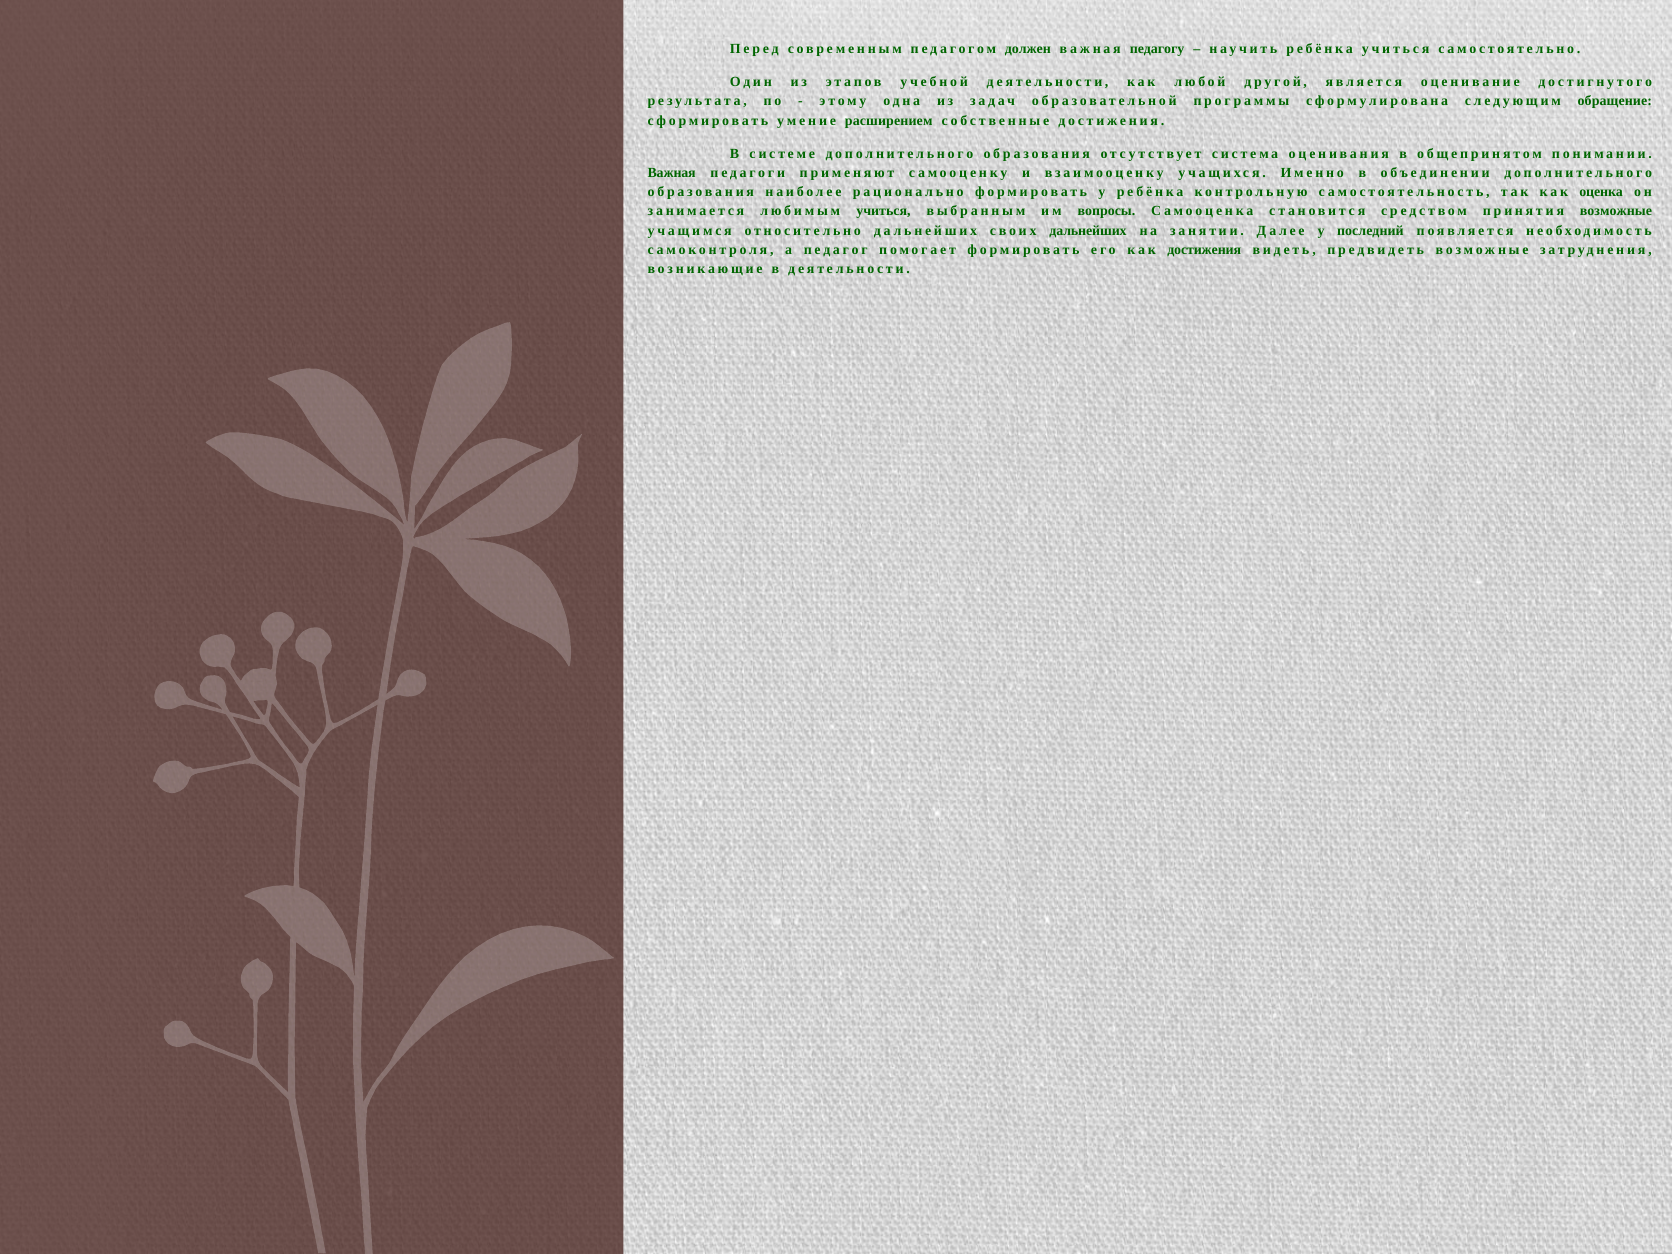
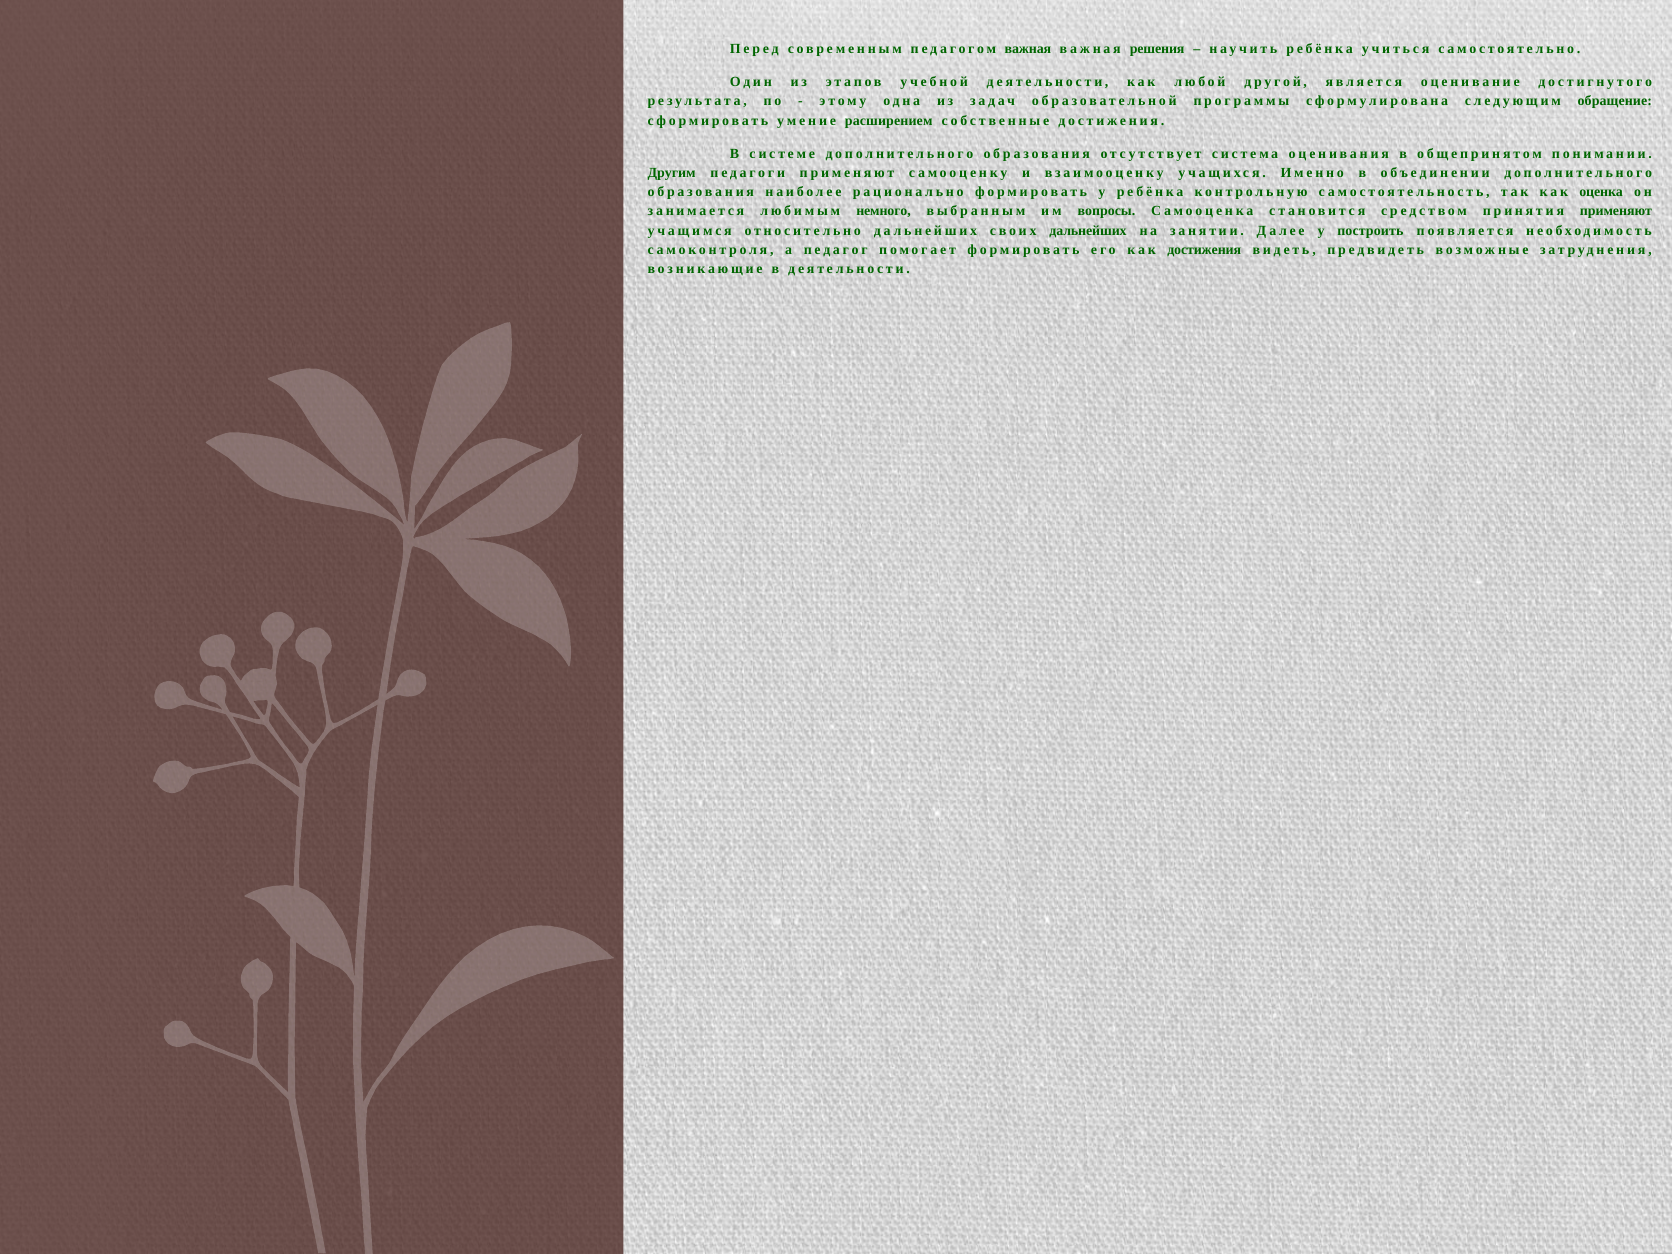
педагогом должен: должен -> важная (1028, 49)
педагогу: педагогу -> решения (1157, 49)
Важная: Важная -> Другим (672, 173)
любимым учиться: учиться -> немного (884, 211)
принятия возможные: возможные -> применяют (1616, 211)
последний: последний -> построить (1370, 230)
